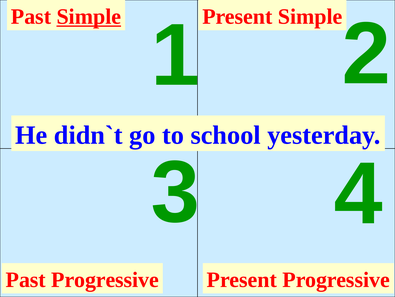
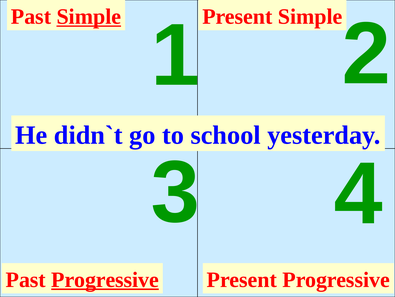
Progressive underline: none -> present (105, 279)
